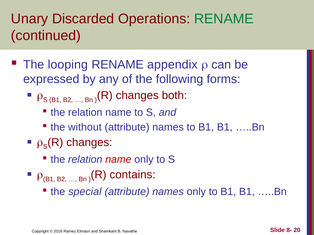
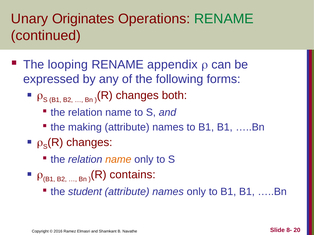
Discarded: Discarded -> Originates (83, 19)
without: without -> making (85, 127)
name colour: red -> orange (118, 160)
special: special -> student (85, 192)
